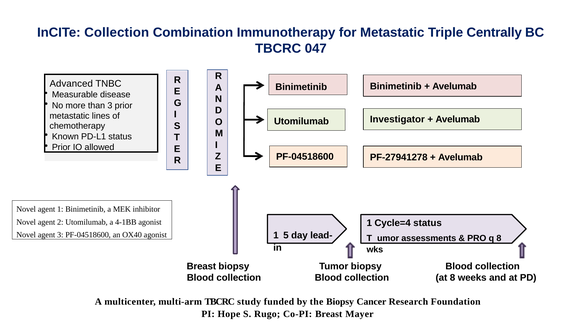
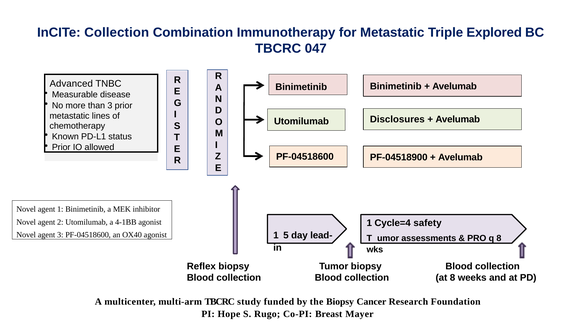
Centrally: Centrally -> Explored (494, 33)
Investigator: Investigator -> Disclosures (397, 119)
PF-27941278: PF-27941278 -> PF-04518900 (399, 158)
Cycle=4 status: status -> safety (428, 223)
Breast: Breast -> Reflex (201, 267)
